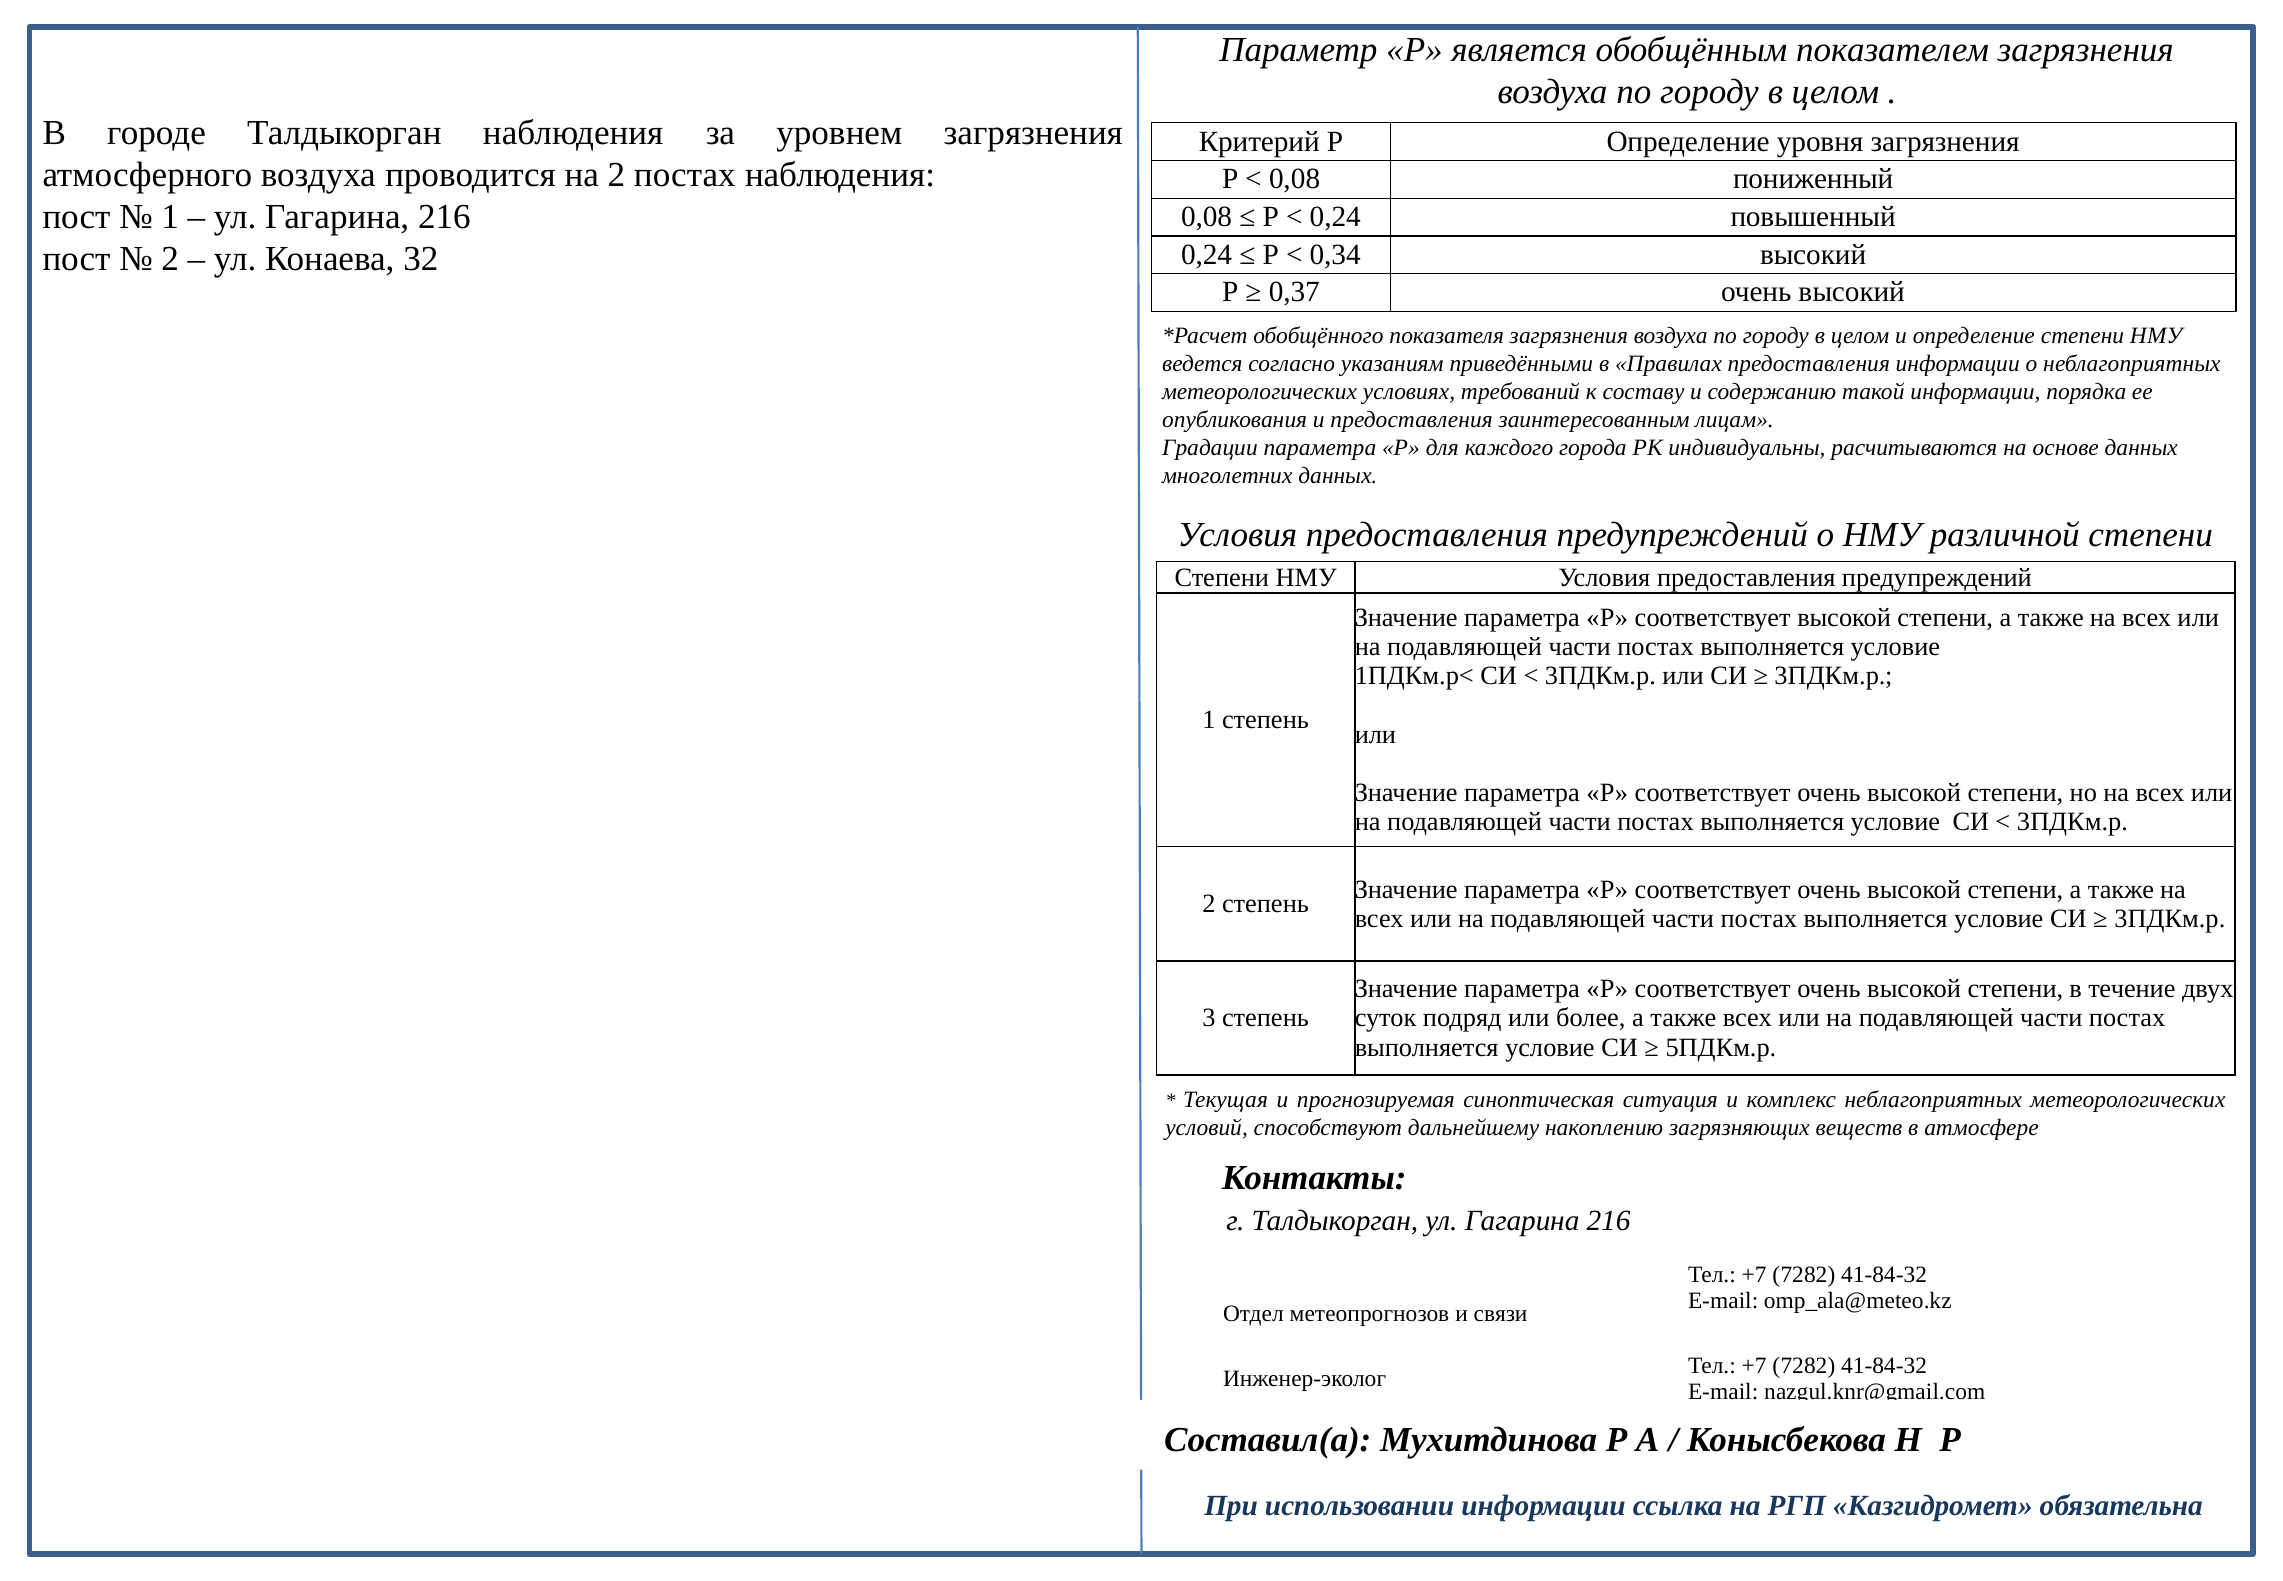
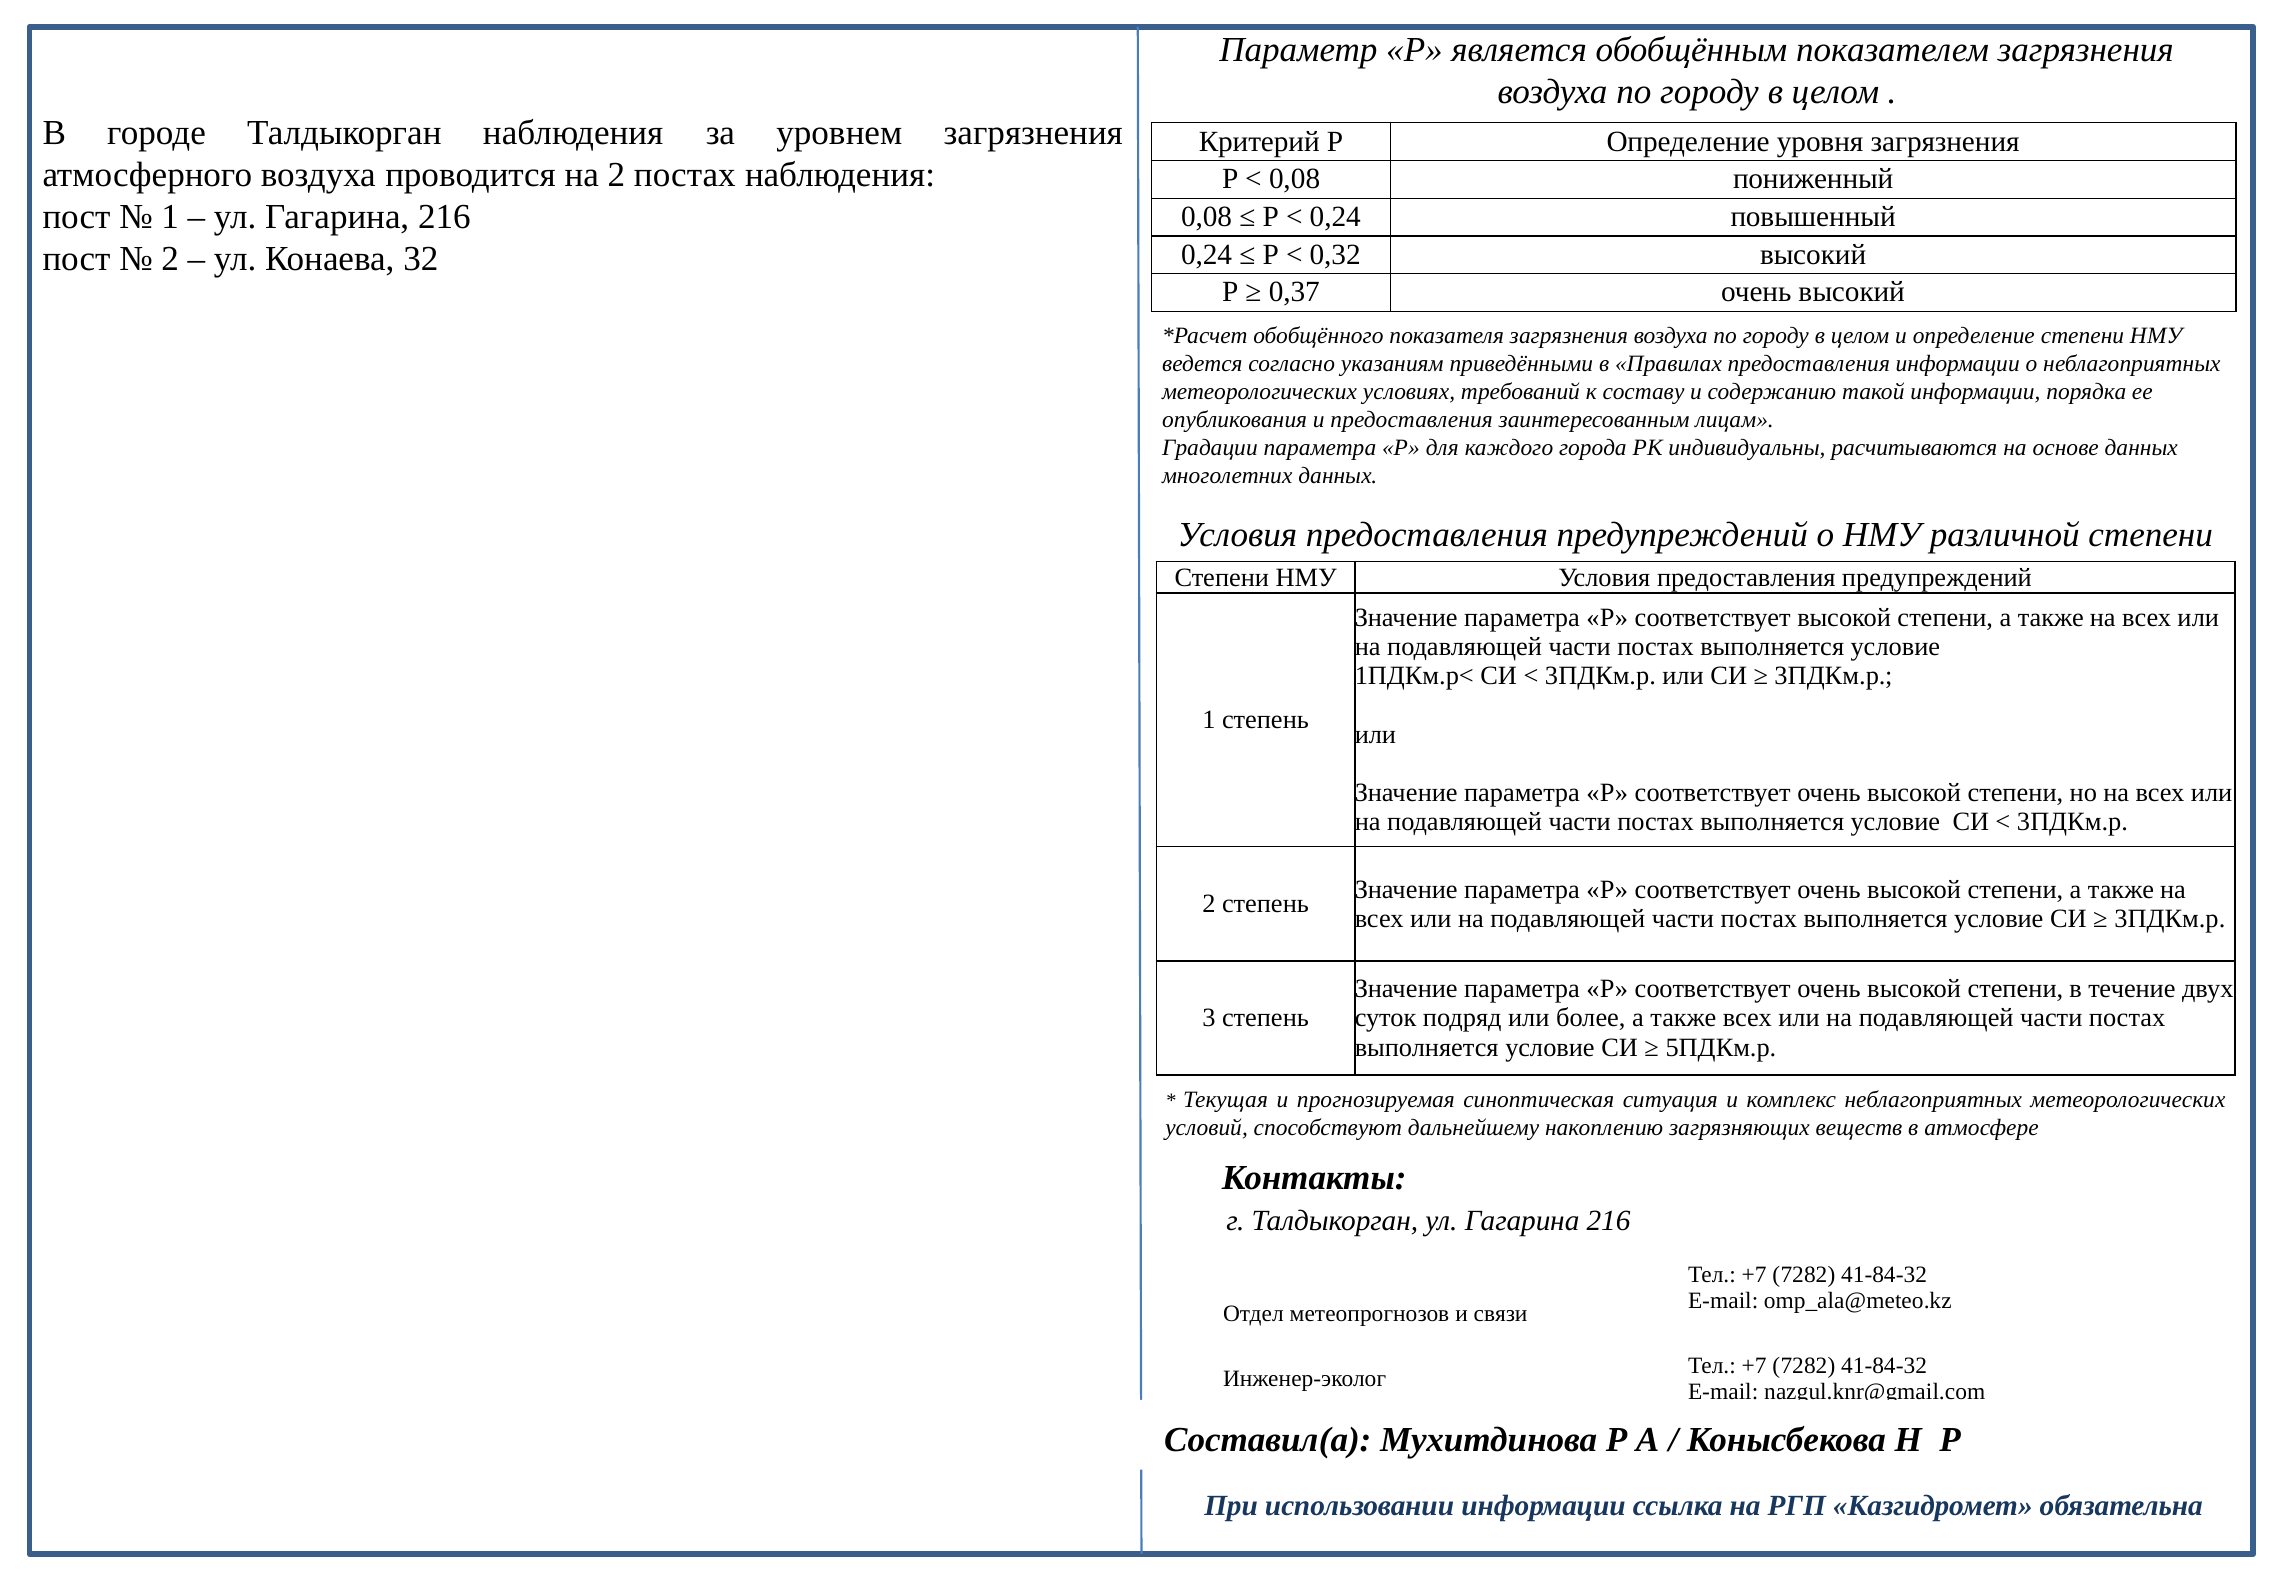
0,34: 0,34 -> 0,32 (1335, 254)
